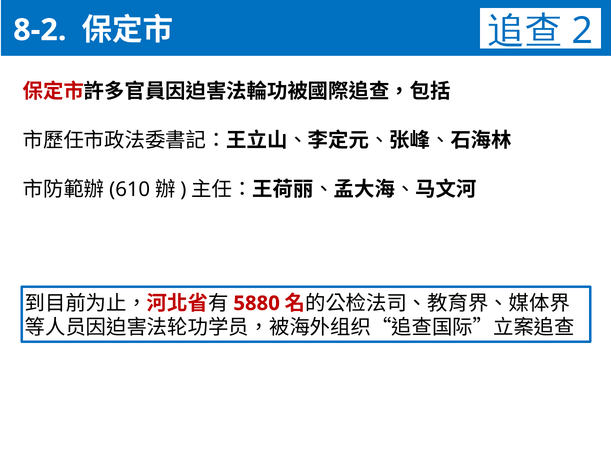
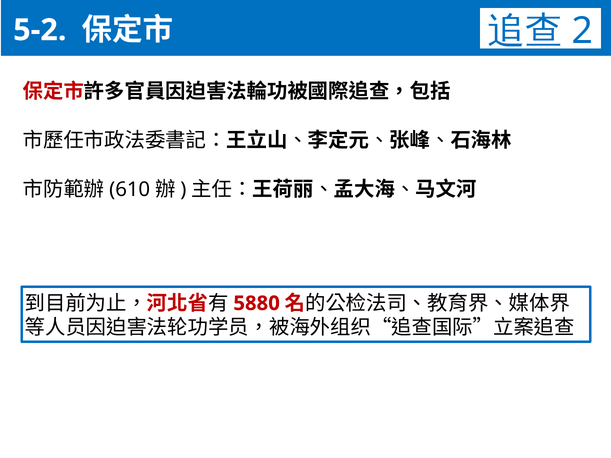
8-2: 8-2 -> 5-2 (40, 30)
